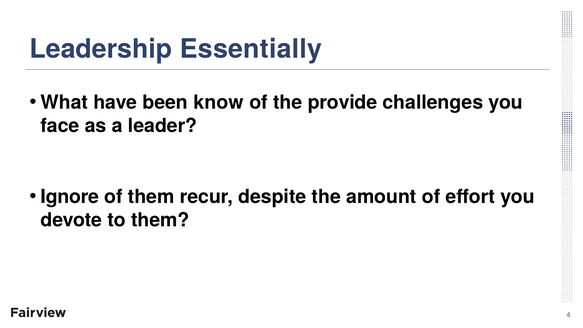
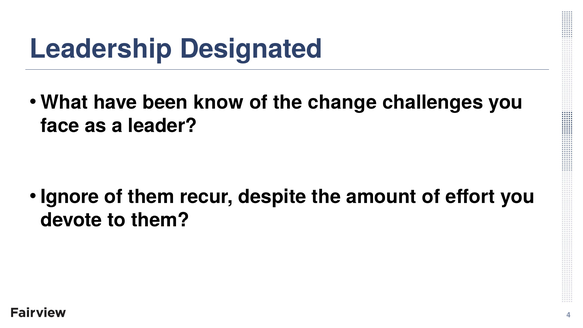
Essentially: Essentially -> Designated (251, 49)
provide: provide -> change (342, 103)
